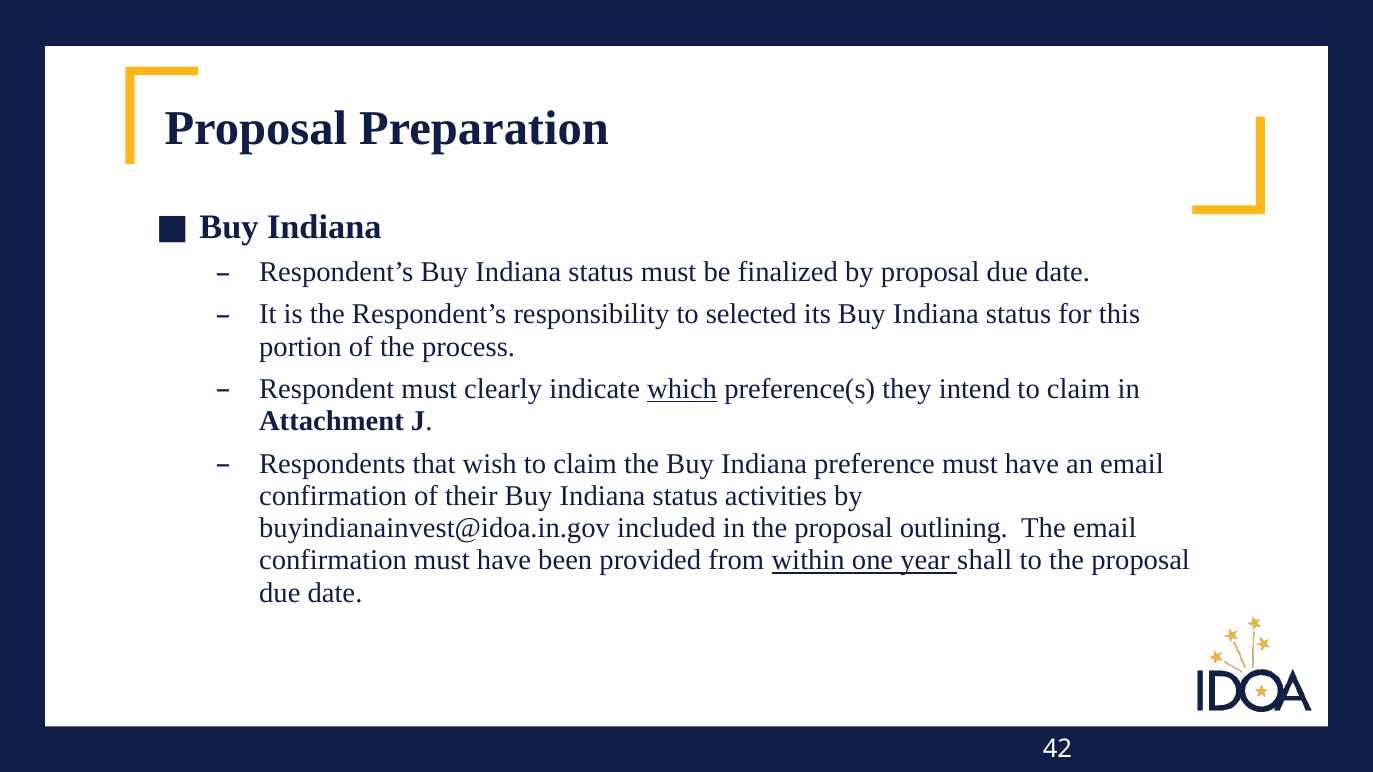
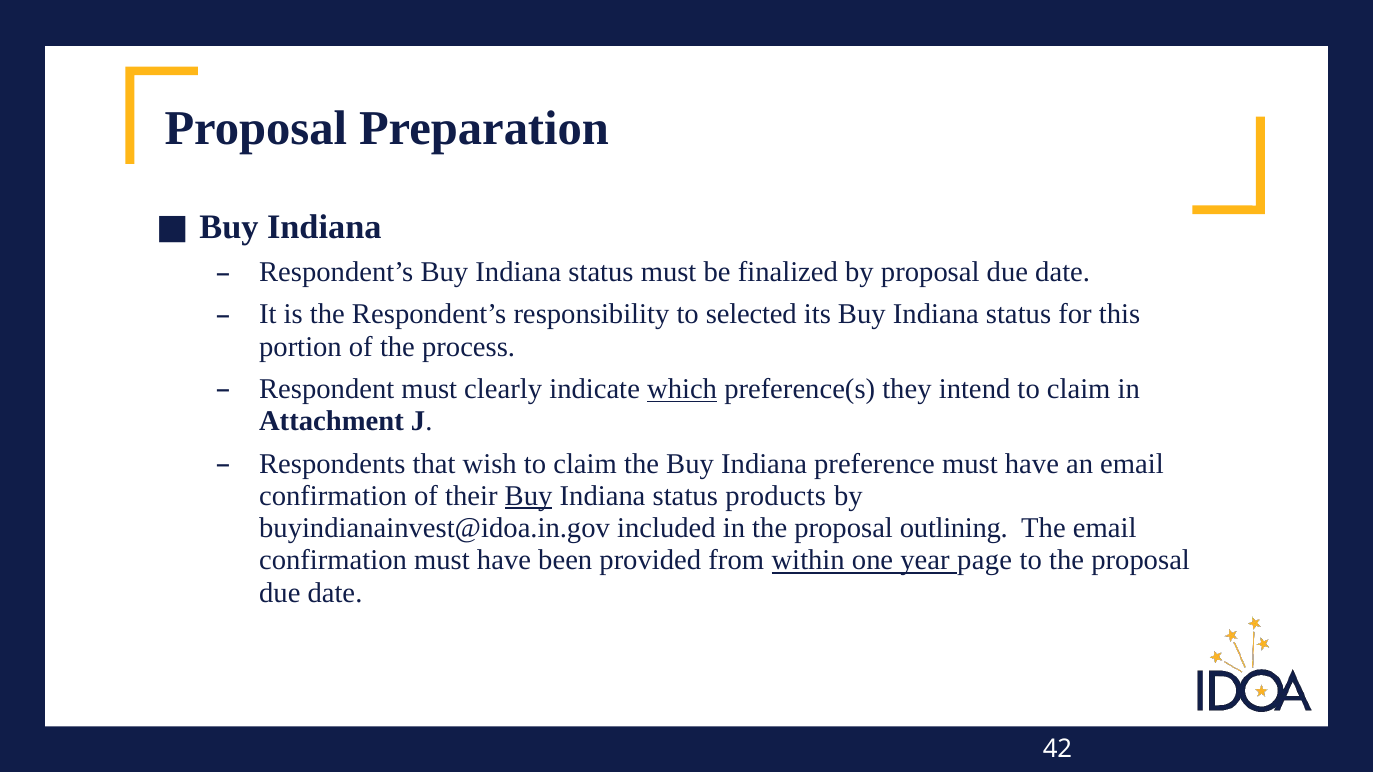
Buy underline: none -> present (529, 496)
activities: activities -> products (776, 496)
shall: shall -> page (985, 561)
